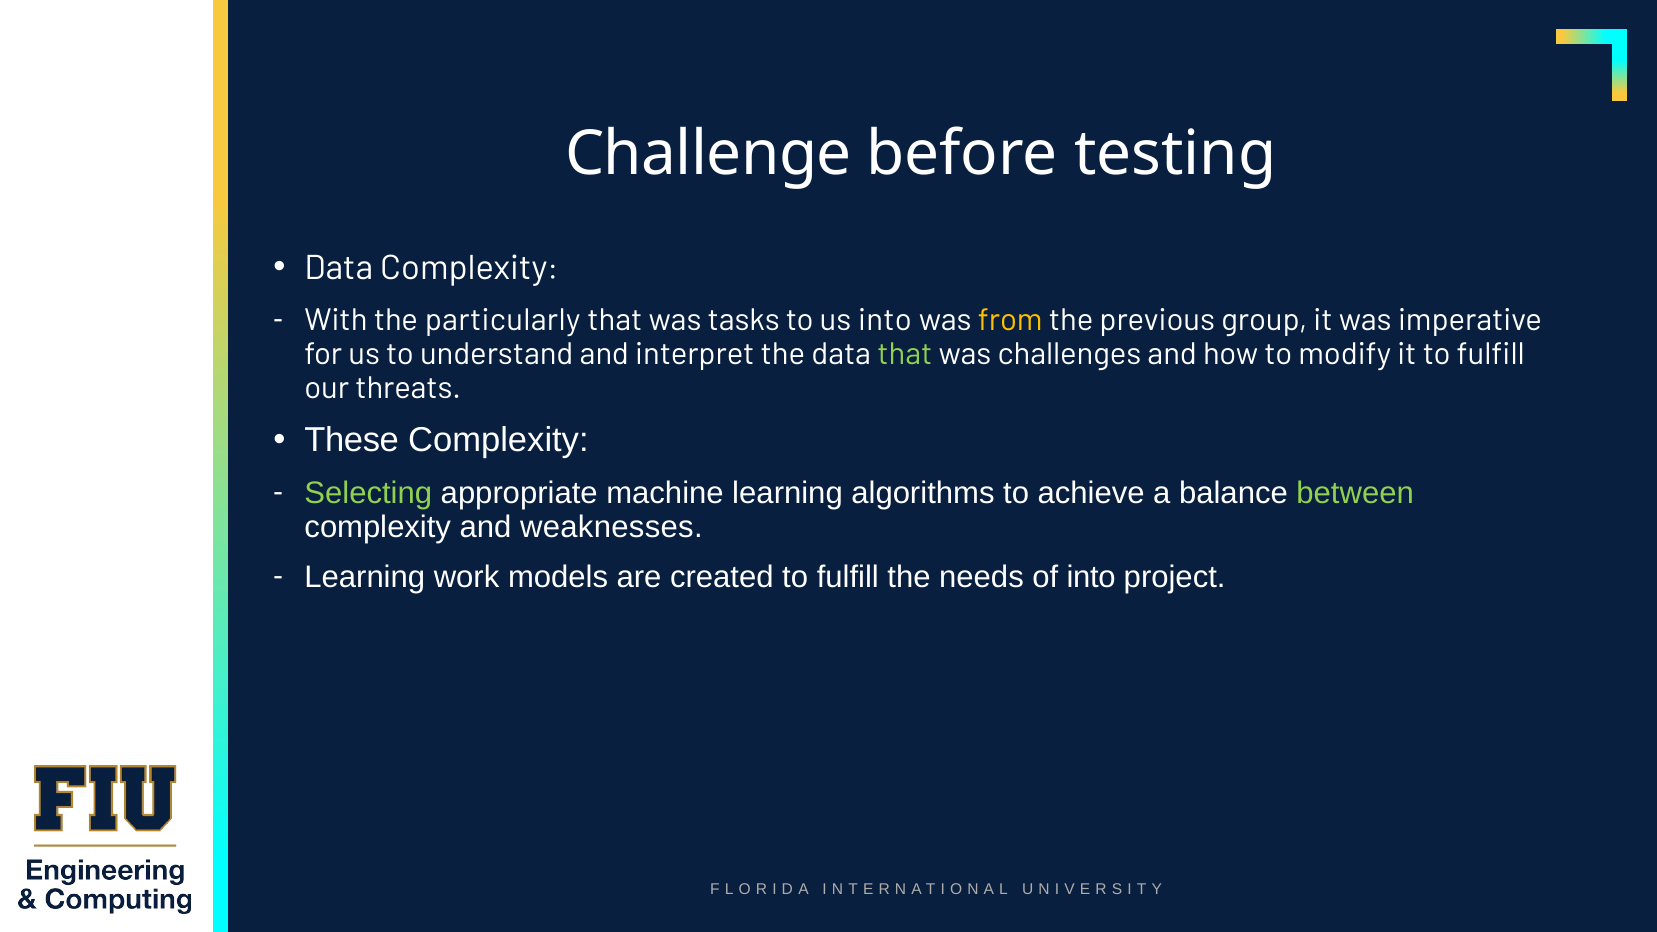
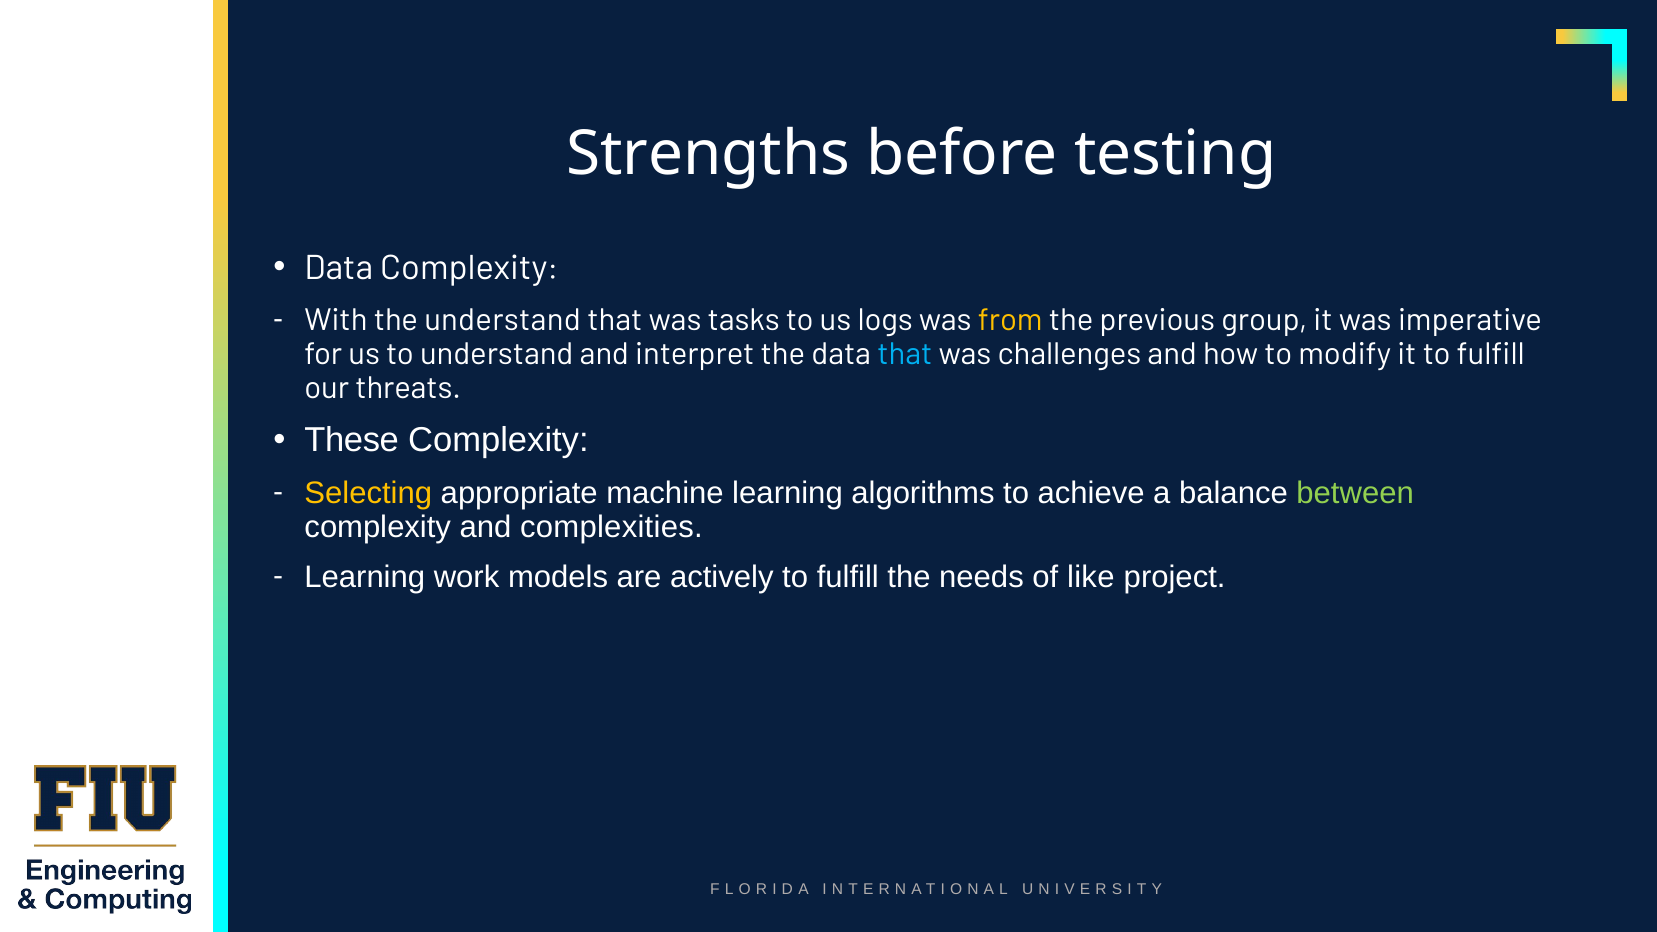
Challenge: Challenge -> Strengths (708, 154)
the particularly: particularly -> understand (503, 321)
us into: into -> logs (885, 321)
that colour: light green -> light blue (905, 354)
Selecting colour: light green -> yellow (368, 493)
weaknesses: weaknesses -> complexities (611, 527)
created: created -> actively (722, 578)
of into: into -> like (1091, 578)
